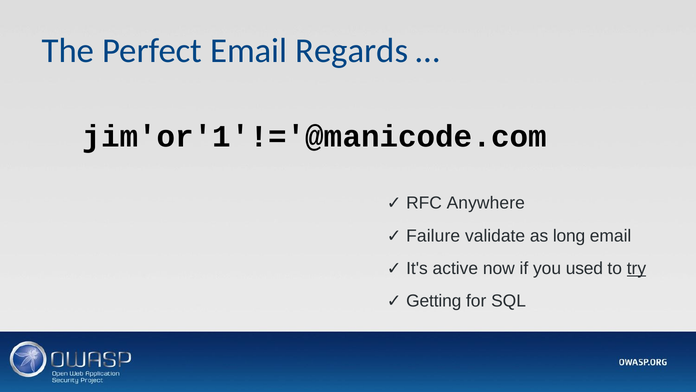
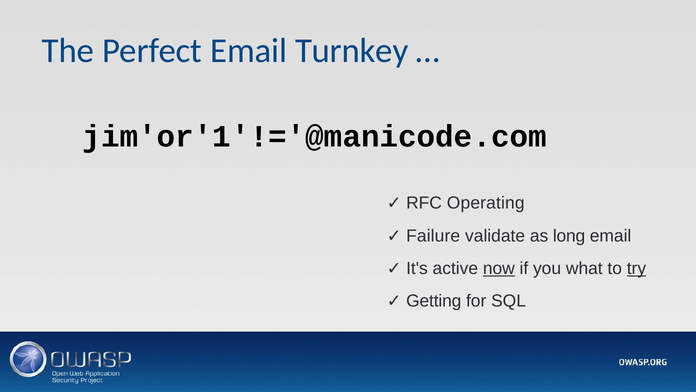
Regards: Regards -> Turnkey (352, 51)
Anywhere: Anywhere -> Operating (486, 203)
now underline: none -> present (499, 268)
used: used -> what (584, 268)
